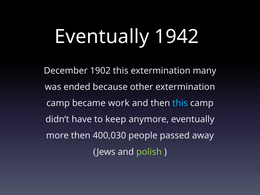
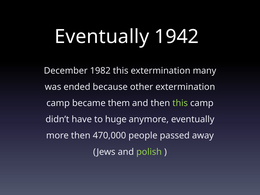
1902: 1902 -> 1982 (100, 71)
work: work -> them (119, 103)
this colour: light blue -> light green (180, 103)
keep: keep -> huge (116, 119)
400,030: 400,030 -> 470,000 (109, 136)
